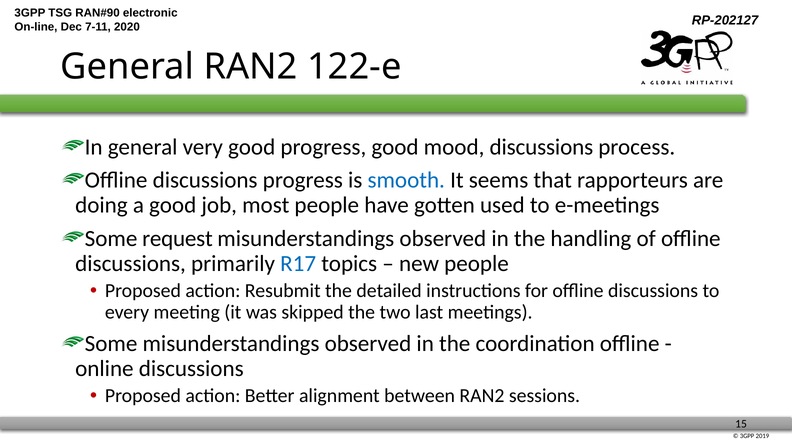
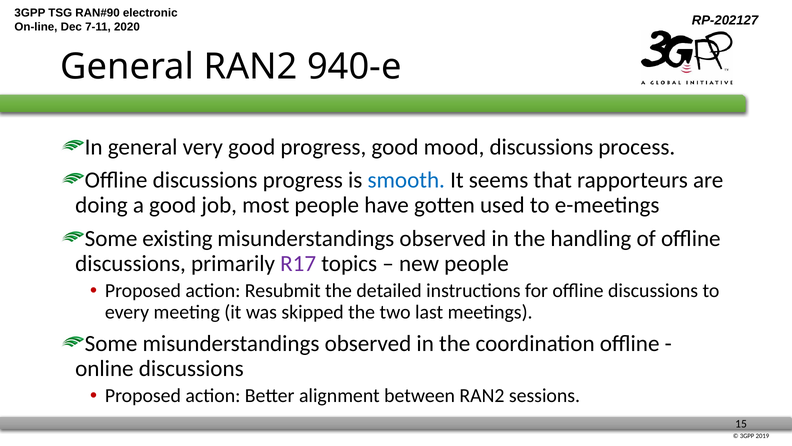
122-e: 122-e -> 940-e (354, 67)
request: request -> existing (177, 238)
R17 colour: blue -> purple (298, 263)
